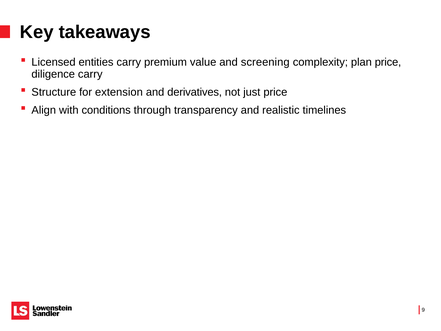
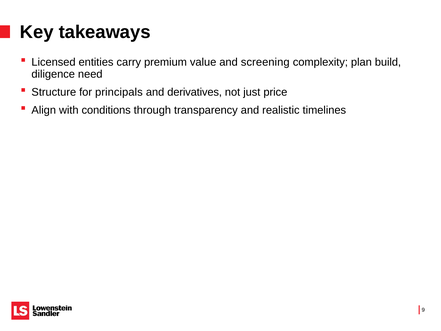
plan price: price -> build (388, 62)
diligence carry: carry -> need (90, 74)
extension: extension -> principals (119, 92)
